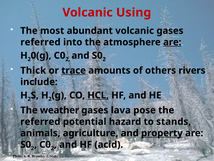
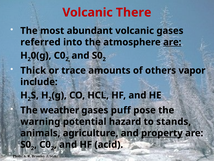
Using: Using -> There (134, 12)
trace underline: present -> none (74, 70)
rivers: rivers -> vapor (192, 70)
HCL underline: present -> none (98, 95)
lava: lava -> puff (121, 110)
referred: referred -> warning (40, 121)
